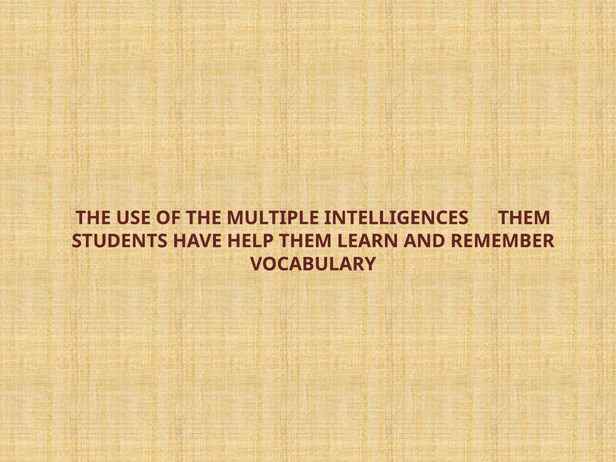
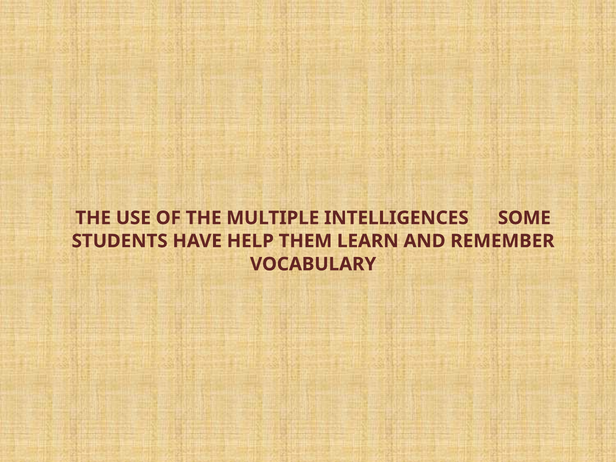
INTELLIGENCES THEM: THEM -> SOME (524, 218)
